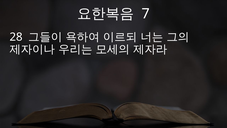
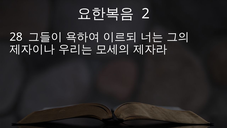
7: 7 -> 2 (146, 14)
